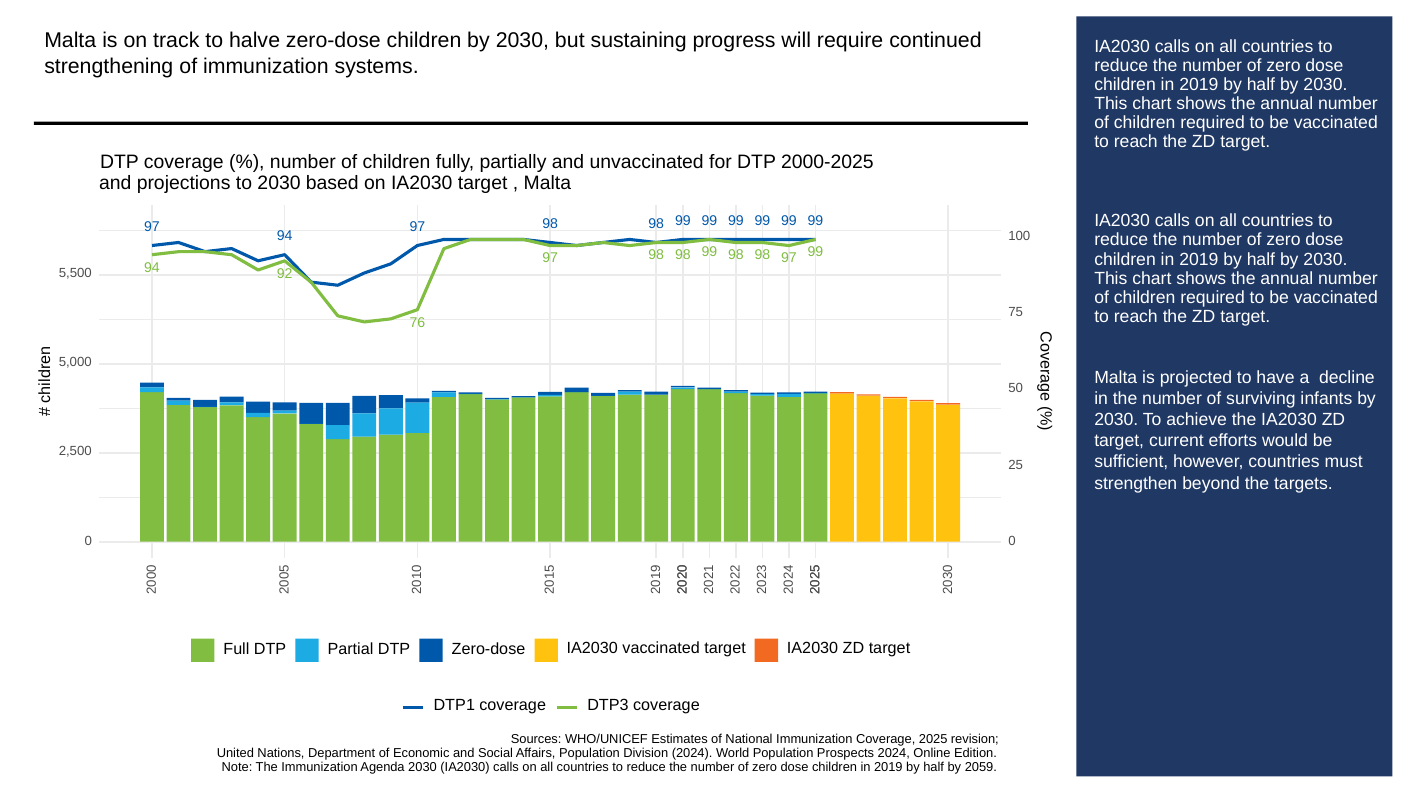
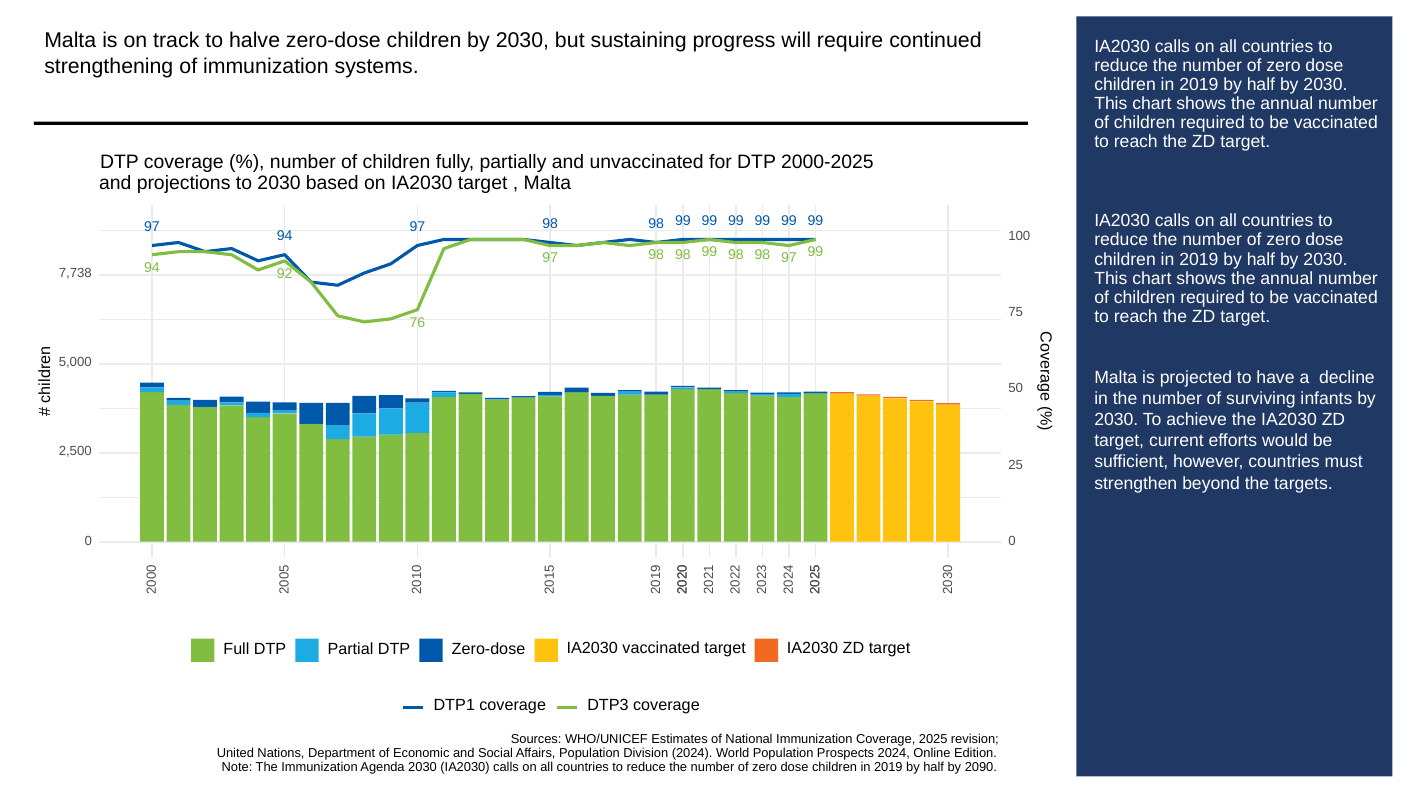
5,500: 5,500 -> 7,738 (75, 273)
2059: 2059 -> 2090 (981, 767)
